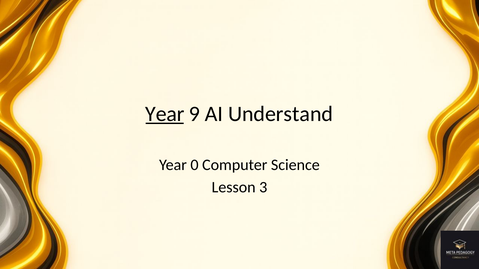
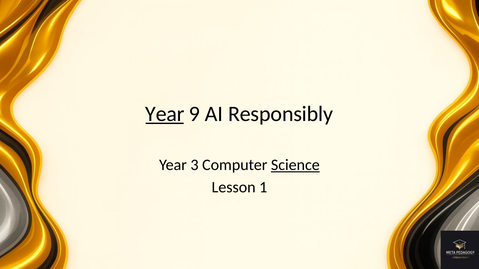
Understand: Understand -> Responsibly (281, 114)
0: 0 -> 3 (195, 165)
Science underline: none -> present (295, 165)
3: 3 -> 1 (263, 188)
